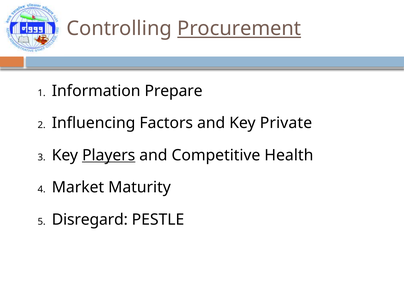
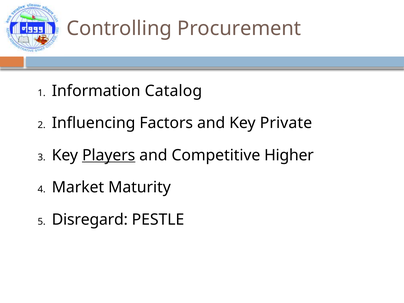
Procurement underline: present -> none (239, 29)
Prepare: Prepare -> Catalog (173, 91)
Health: Health -> Higher (289, 155)
